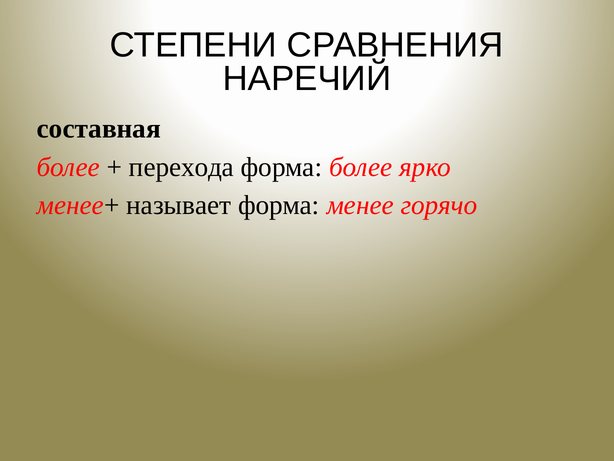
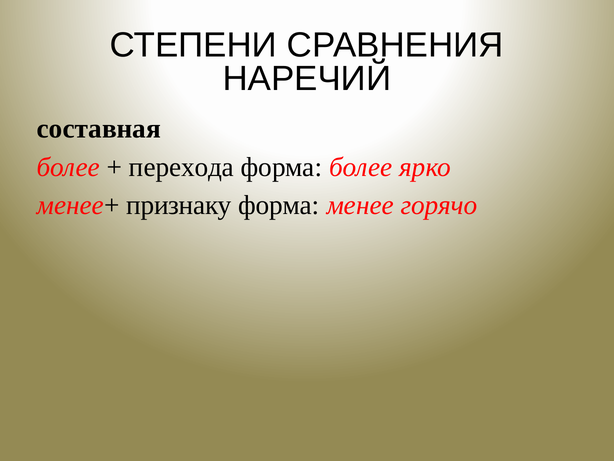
называет: называет -> признаку (179, 205)
